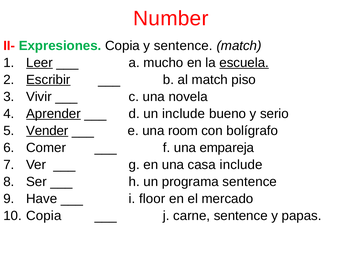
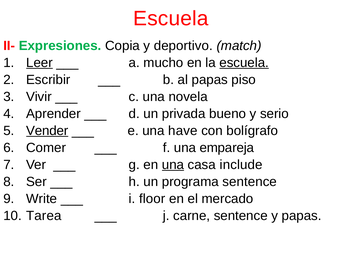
Number: Number -> Escuela (171, 19)
y sentence: sentence -> deportivo (183, 46)
Escribir underline: present -> none (48, 80)
al match: match -> papas (210, 80)
Aprender underline: present -> none (53, 114)
un include: include -> privada (184, 114)
room: room -> have (183, 131)
una underline: none -> present (173, 165)
Have: Have -> Write (42, 199)
Copia: Copia -> Tarea (44, 216)
